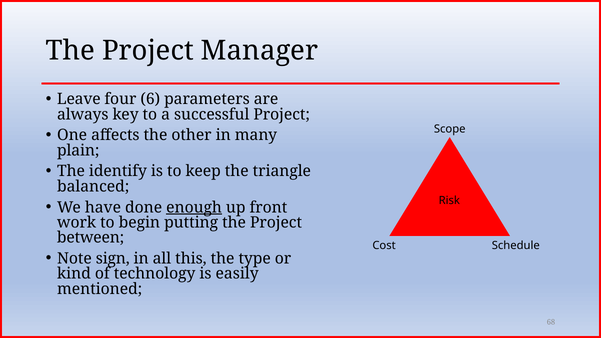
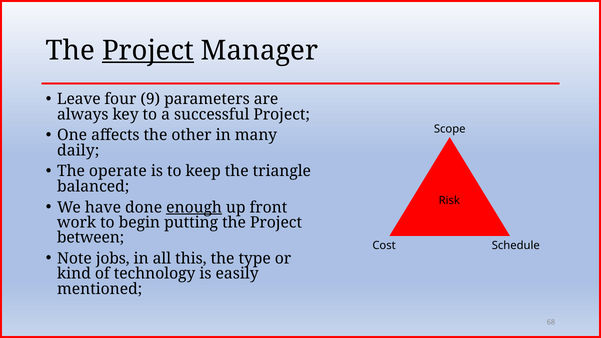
Project underline: none -> present (148, 50)
6: 6 -> 9 (150, 99)
plain: plain -> daily (78, 151)
identify: identify -> operate (118, 171)
sign: sign -> jobs (113, 259)
